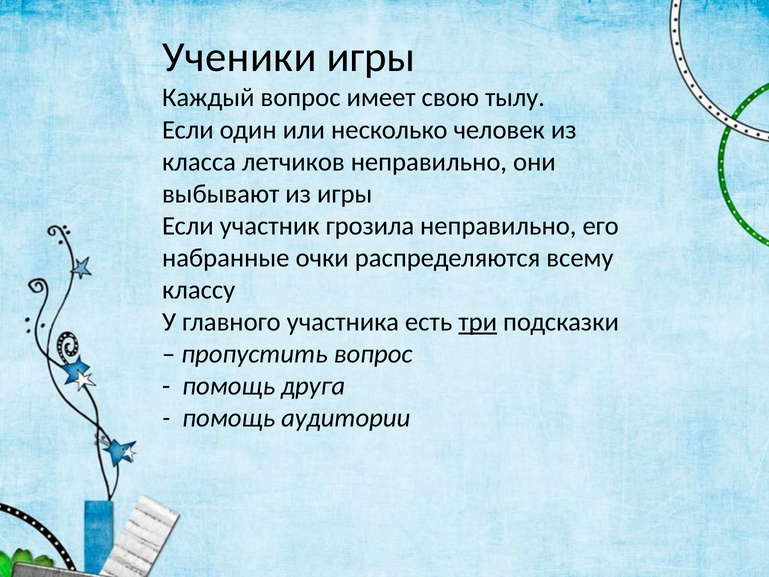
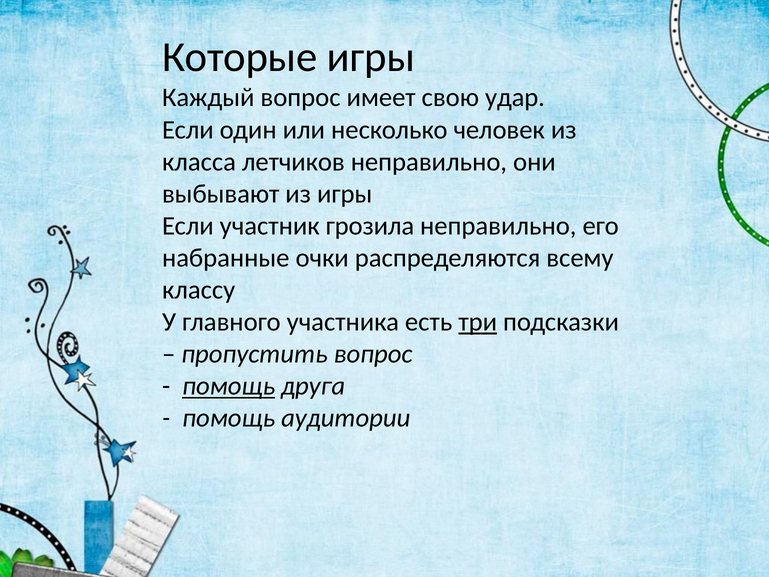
Ученики: Ученики -> Которые (240, 57)
тылу: тылу -> удар (515, 98)
помощь underline: none -> present (229, 386)
